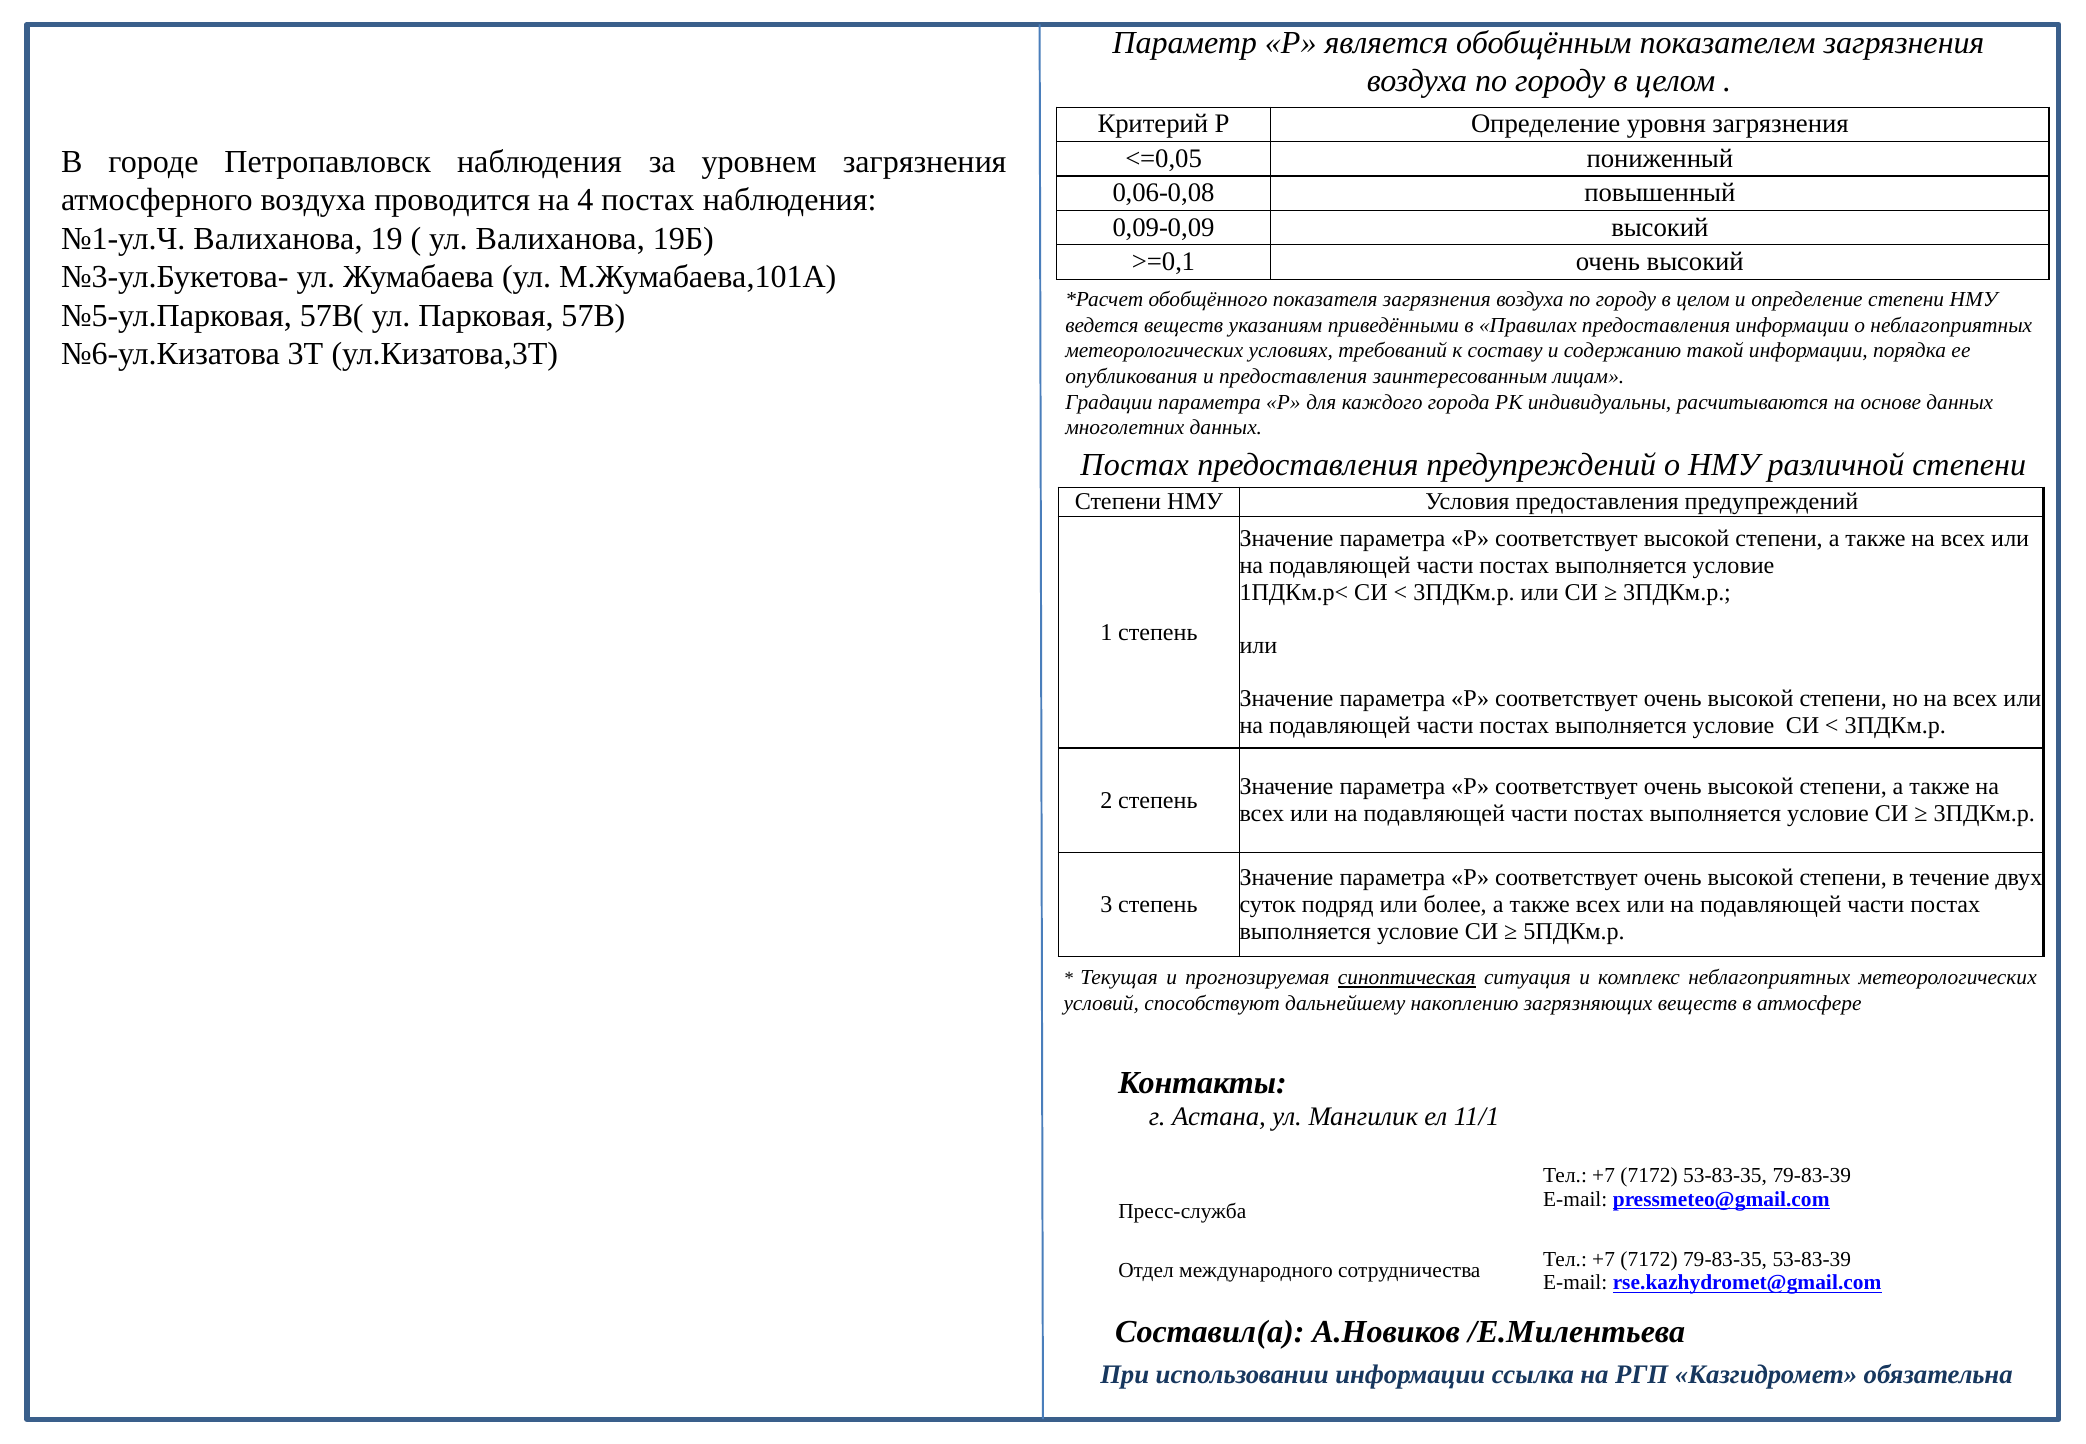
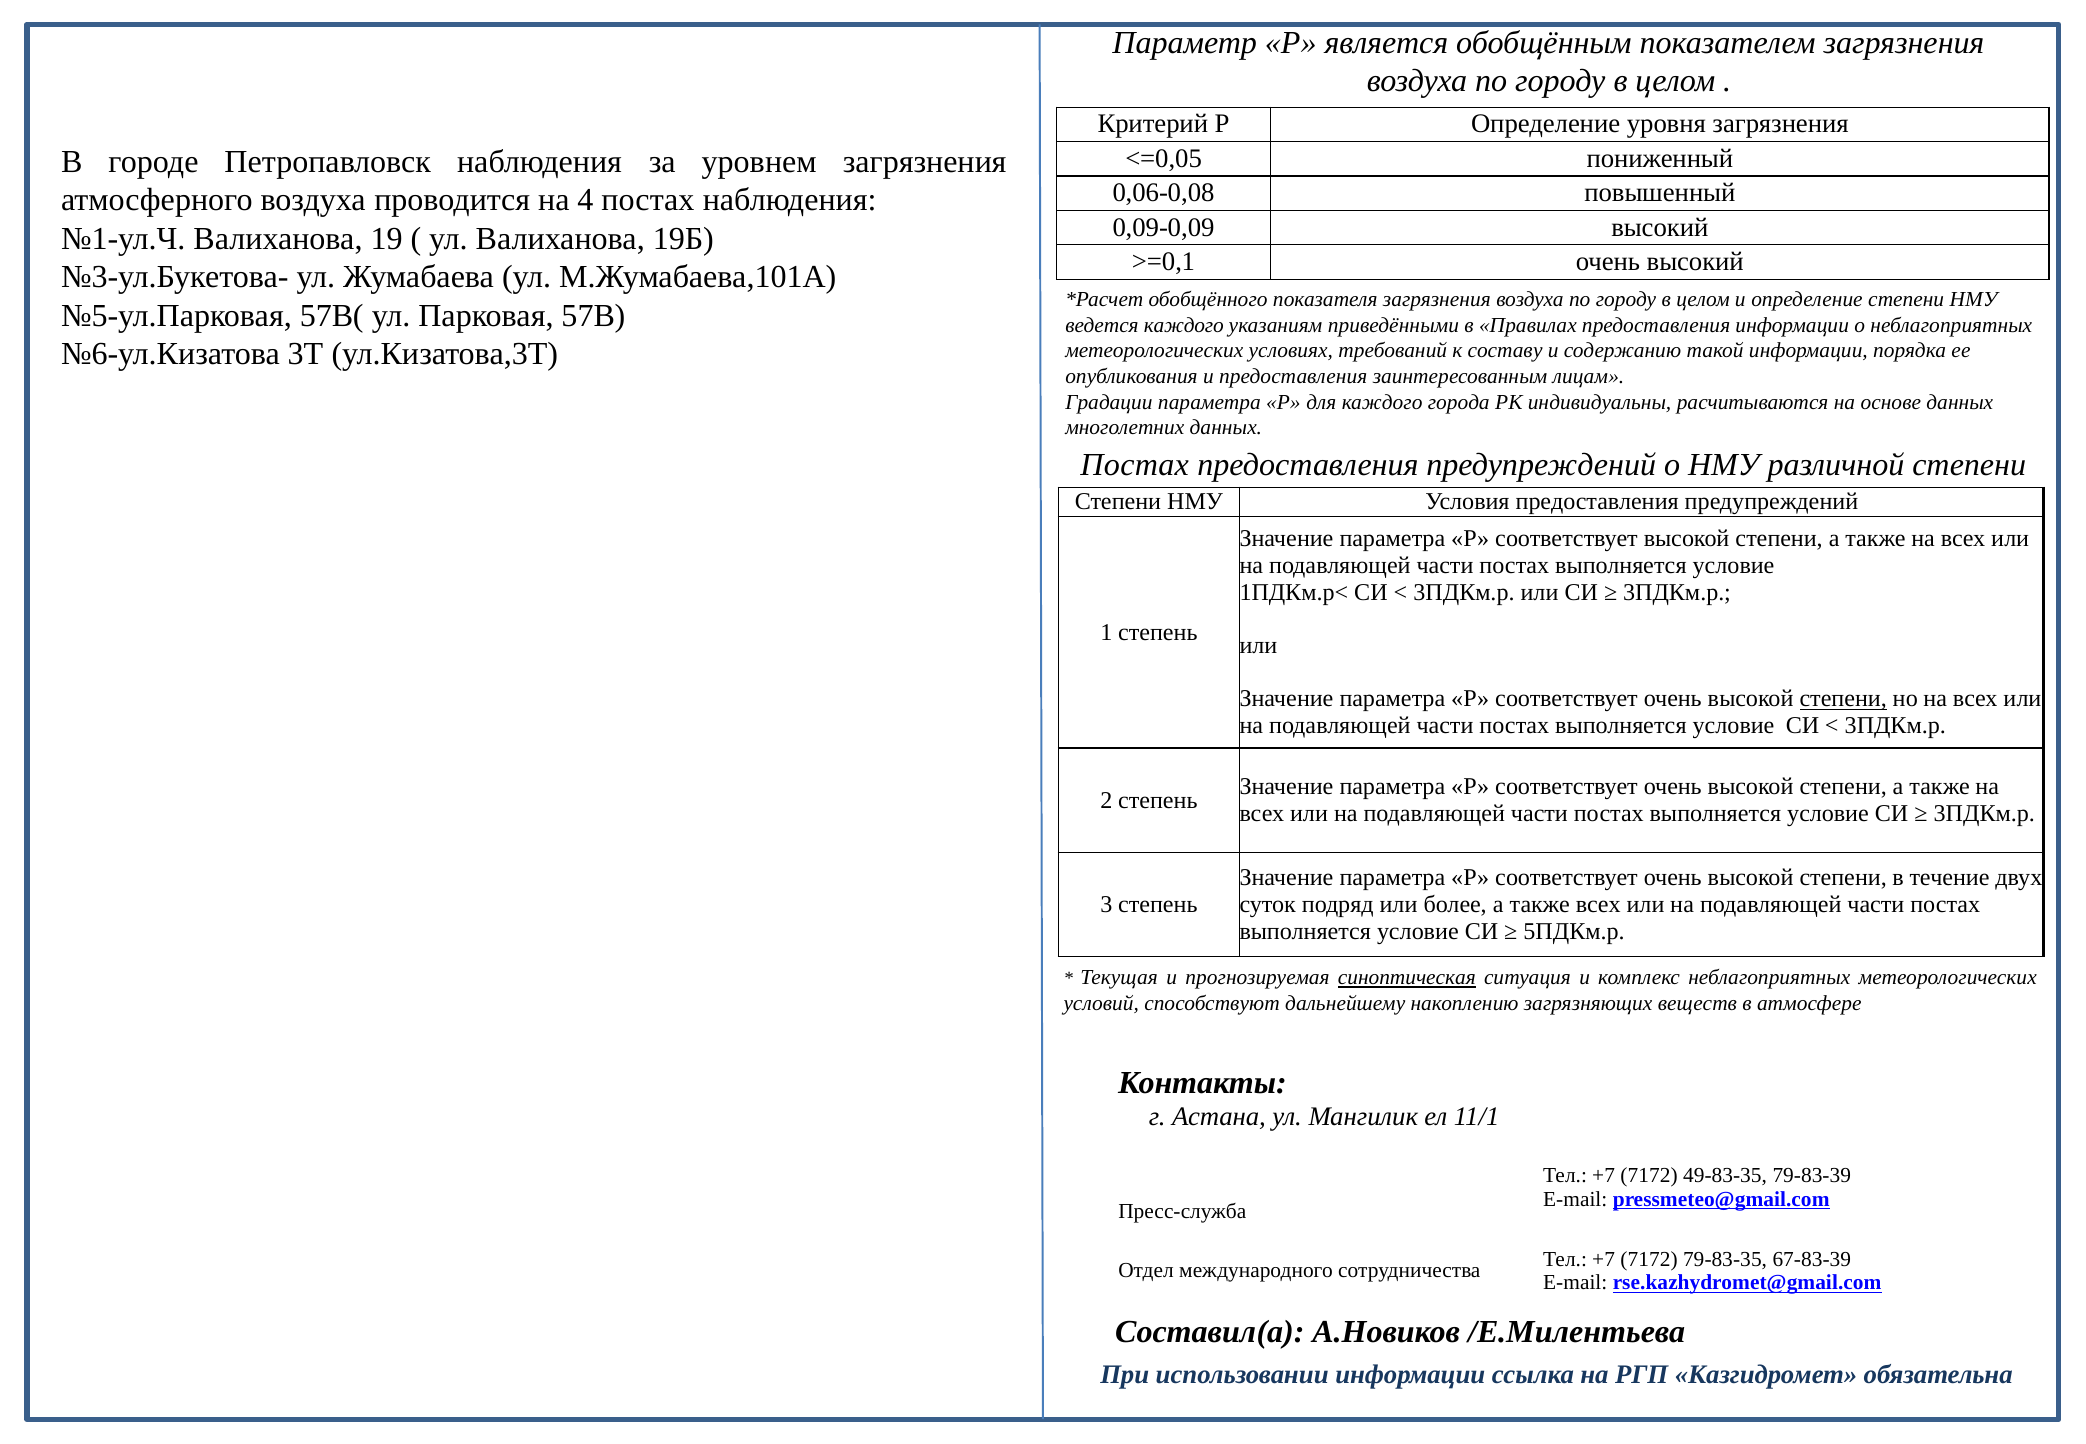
ведется веществ: веществ -> каждого (1184, 325)
степени underline: none -> present (1843, 699)
53-83-35: 53-83-35 -> 49-83-35 (1725, 1176)
53-83-39: 53-83-39 -> 67-83-39 (1812, 1259)
